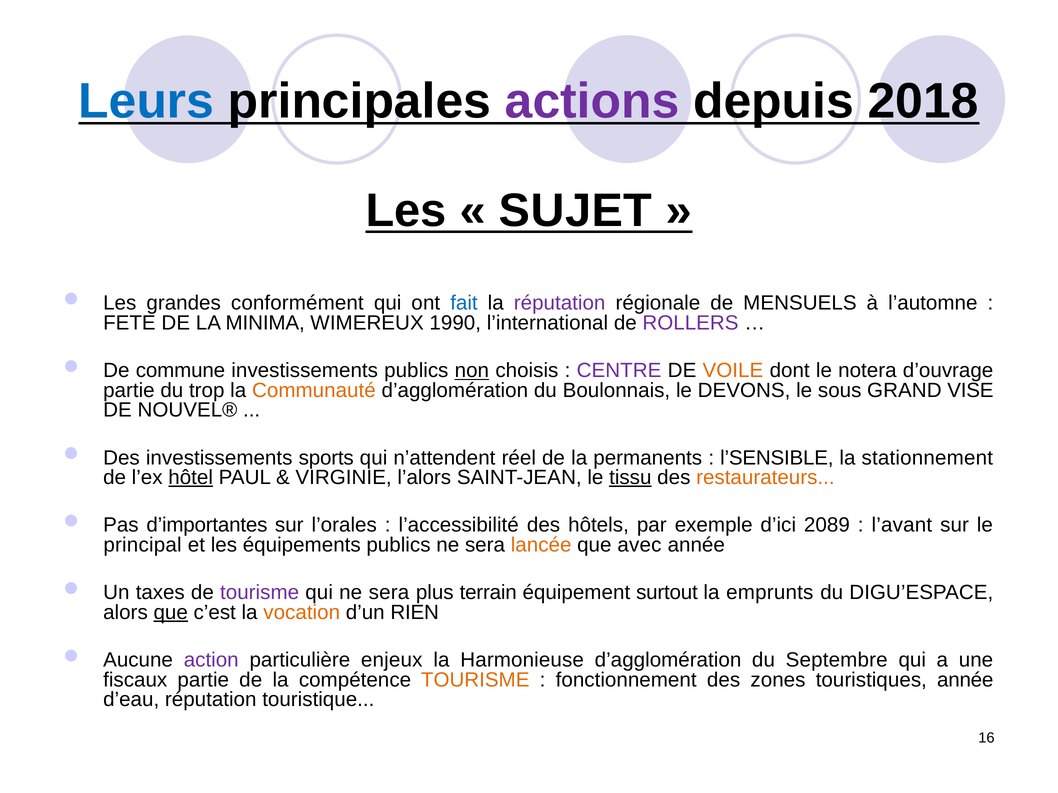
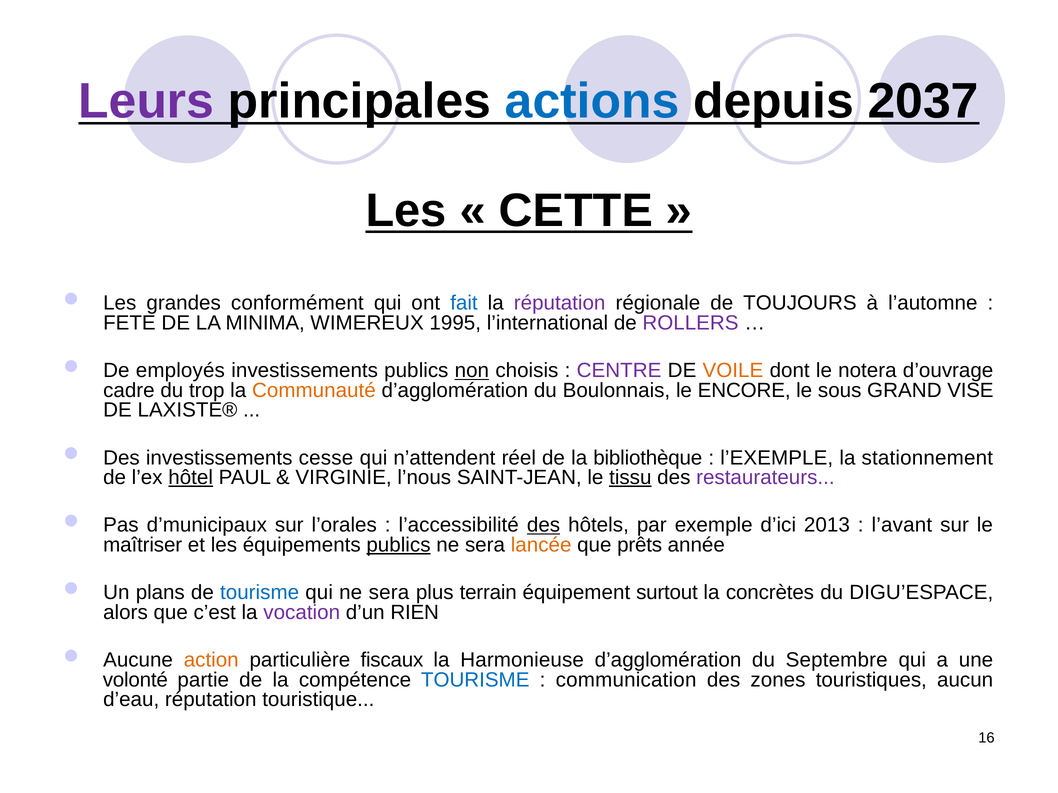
Leurs colour: blue -> purple (146, 101)
actions colour: purple -> blue (592, 101)
2018: 2018 -> 2037 (923, 101)
SUJET: SUJET -> CETTE (576, 211)
MENSUELS: MENSUELS -> TOUJOURS (800, 303)
1990: 1990 -> 1995 (455, 323)
commune: commune -> employés (180, 371)
partie: partie -> cadre (129, 391)
DEVONS: DEVONS -> ENCORE (744, 391)
NOUVEL®: NOUVEL® -> LAXISTE® (187, 410)
sports: sports -> cesse (326, 458)
permanents: permanents -> bibliothèque (648, 458)
l’SENSIBLE: l’SENSIBLE -> l’EXEMPLE (777, 458)
l’alors: l’alors -> l’nous (424, 478)
restaurateurs colour: orange -> purple (765, 478)
d’importantes: d’importantes -> d’municipaux (207, 525)
des underline: none -> present (544, 525)
2089: 2089 -> 2013 (827, 525)
principal: principal -> maîtriser (143, 545)
publics underline: none -> present (398, 545)
avec: avec -> prêts (640, 545)
taxes: taxes -> plans (160, 593)
tourisme colour: purple -> blue (260, 593)
emprunts: emprunts -> concrètes (770, 593)
que underline: present -> none (171, 613)
vocation colour: orange -> purple (302, 613)
action colour: purple -> orange (211, 660)
enjeux: enjeux -> fiscaux (392, 660)
fiscaux: fiscaux -> volonté (135, 680)
TOURISME colour: orange -> blue (475, 680)
fonctionnement: fonctionnement -> communication (626, 680)
touristiques année: année -> aucun (965, 680)
